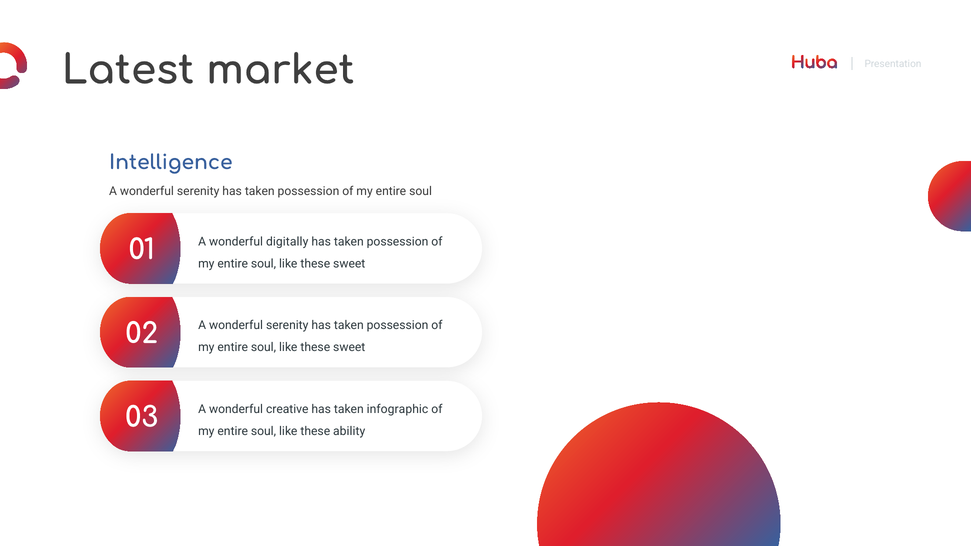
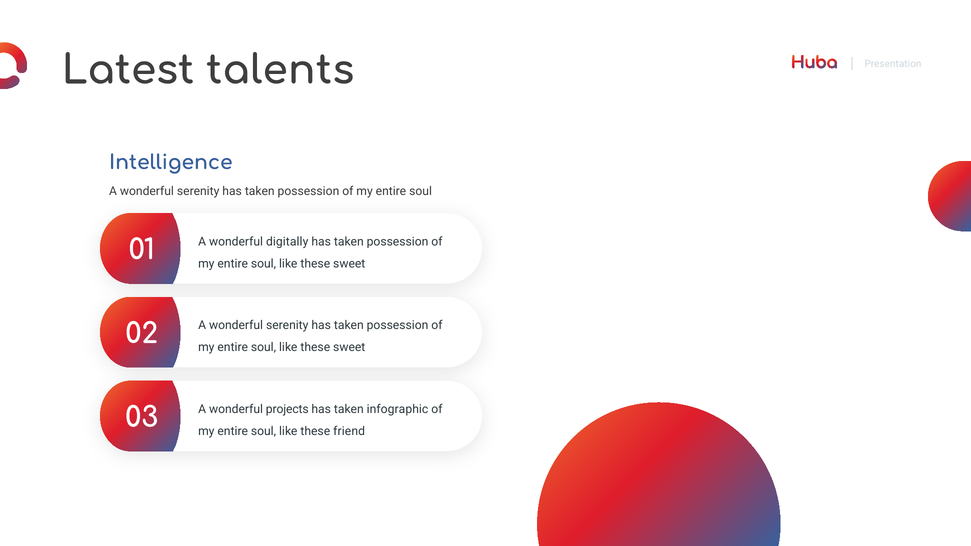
market: market -> talents (280, 70)
creative: creative -> projects (287, 409)
ability: ability -> friend (349, 431)
